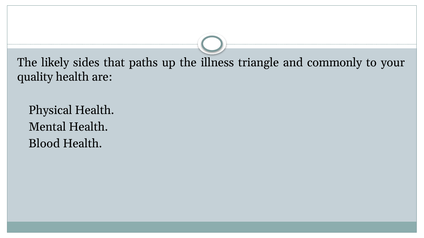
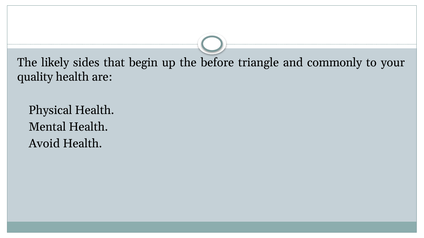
paths: paths -> begin (143, 63)
illness: illness -> before (217, 63)
Blood: Blood -> Avoid (44, 144)
